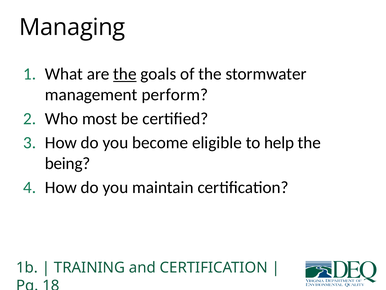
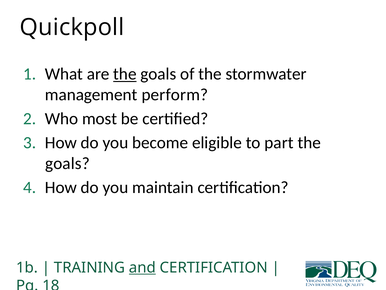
Managing: Managing -> Quickpoll (72, 27)
help: help -> part (279, 143)
being: being -> goals (67, 163)
and underline: none -> present (142, 267)
